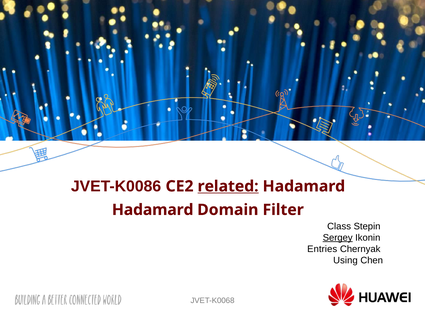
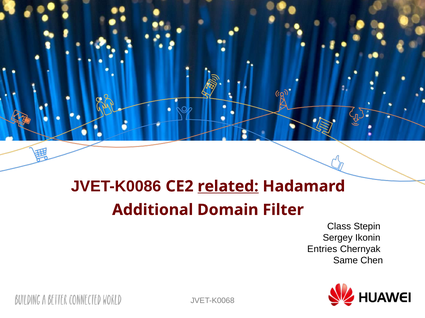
Hadamard: Hadamard -> Additional (153, 210)
Sergey underline: present -> none (338, 238)
Using: Using -> Same (346, 261)
